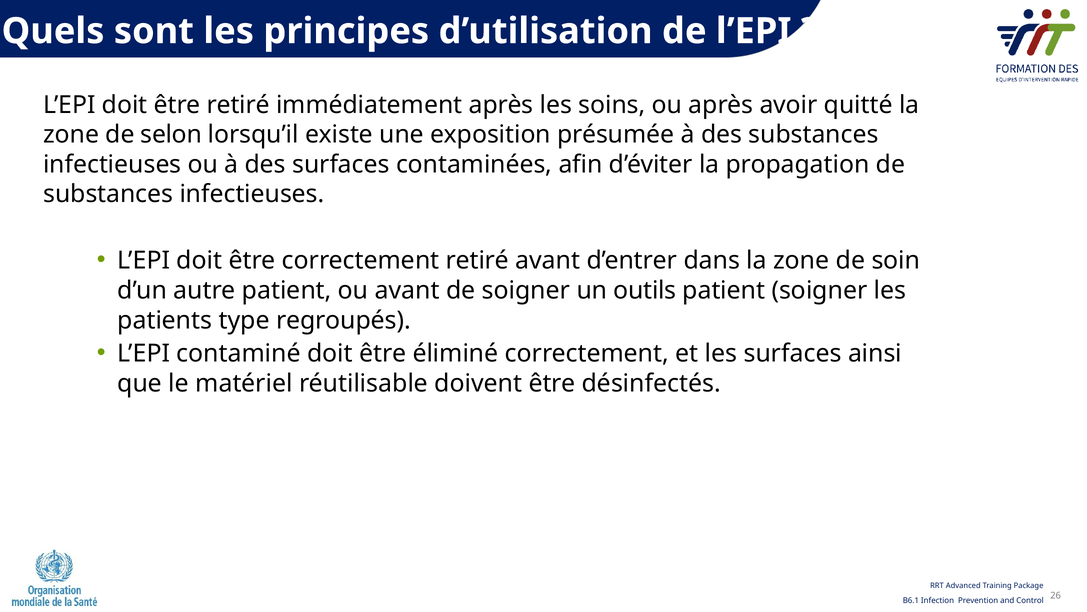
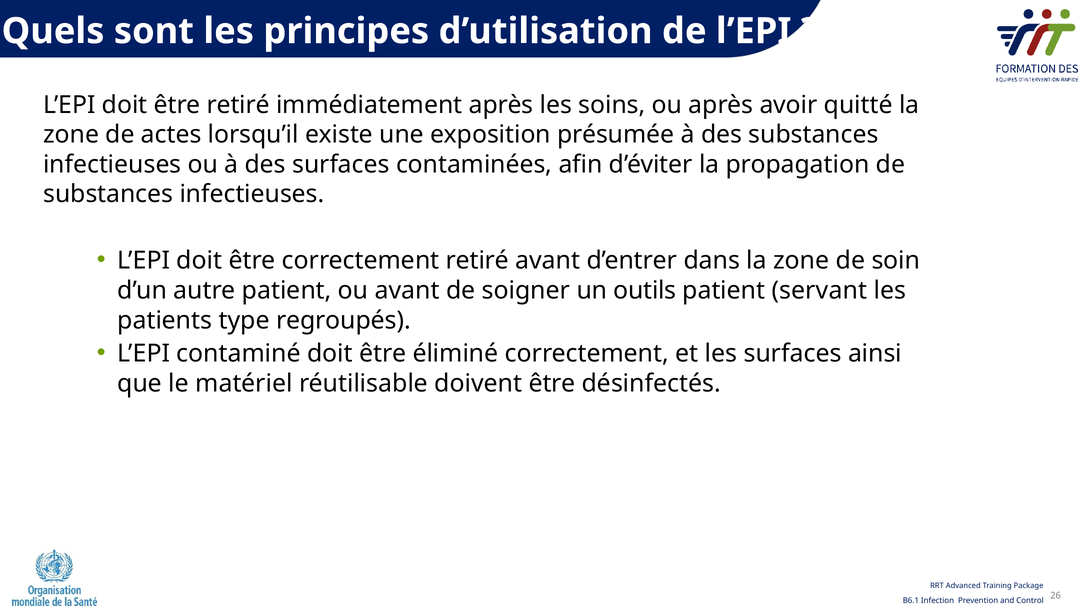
selon: selon -> actes (171, 135)
patient soigner: soigner -> servant (819, 290)
